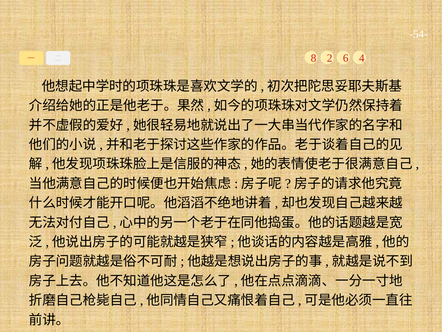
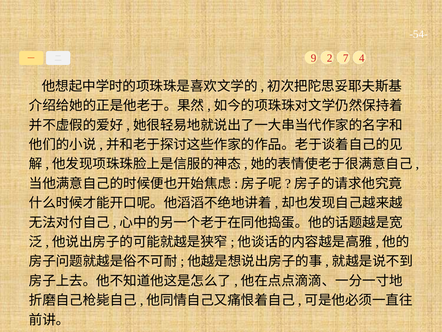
8: 8 -> 9 (314, 58)
6: 6 -> 7 (346, 58)
